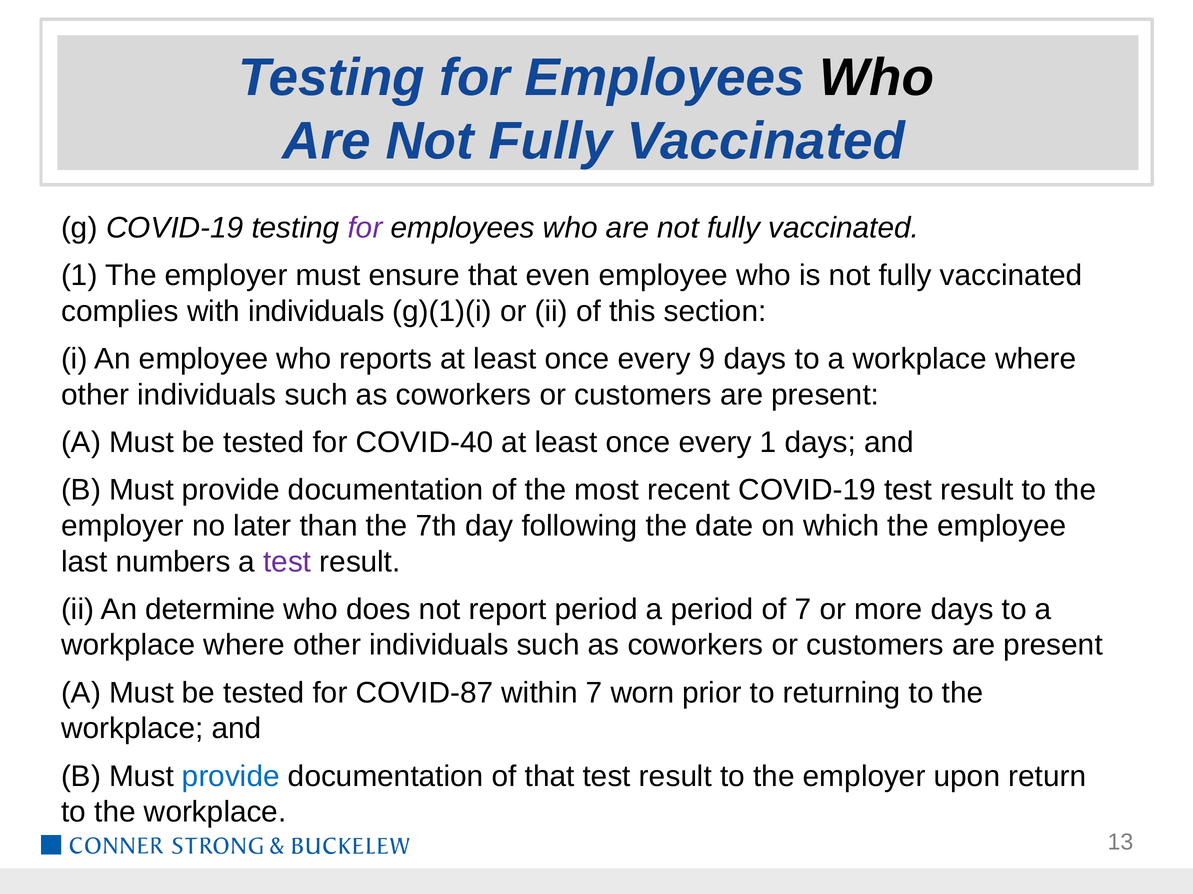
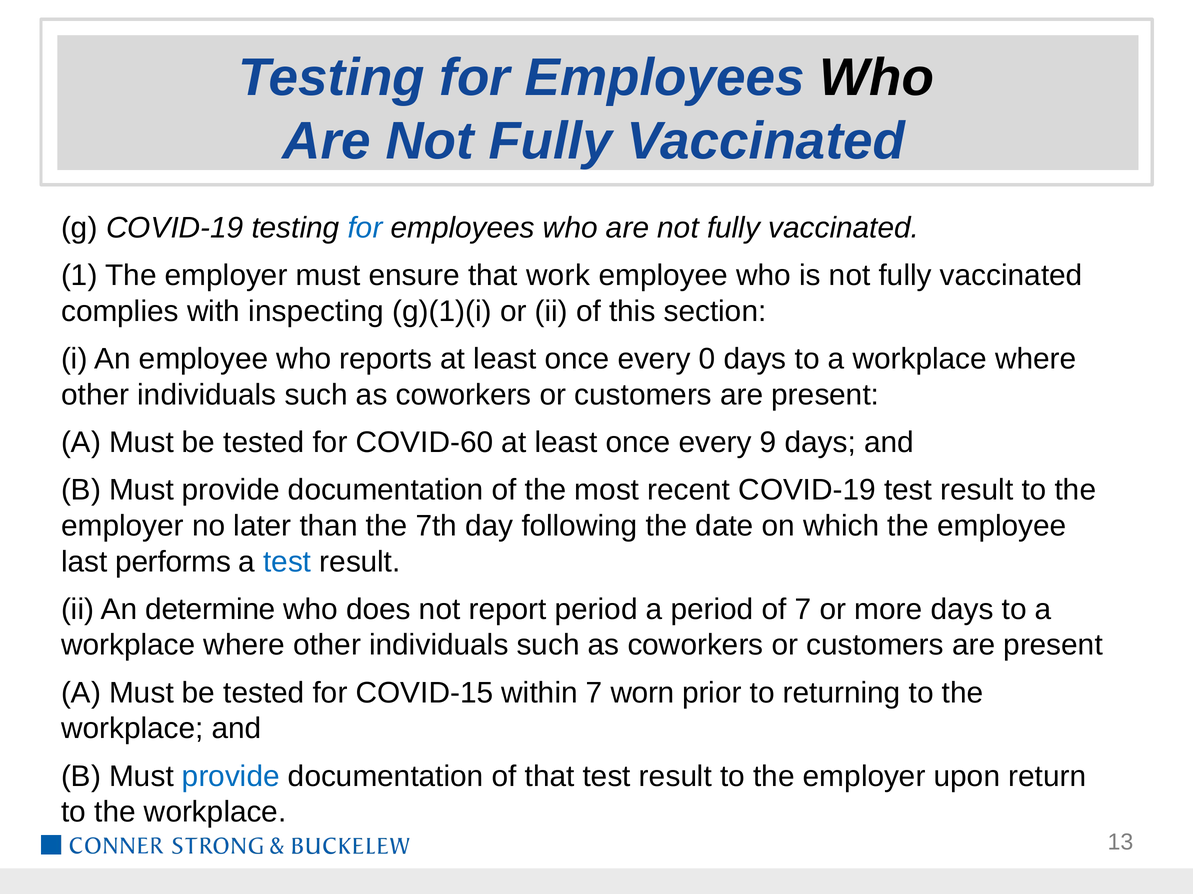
for colour: purple -> blue (365, 228)
even: even -> work (558, 276)
with individuals: individuals -> inspecting (316, 312)
9: 9 -> 0 (707, 359)
COVID-40: COVID-40 -> COVID-60 (424, 443)
every 1: 1 -> 9 (768, 443)
numbers: numbers -> performs (173, 562)
test colour: purple -> blue (287, 562)
COVID-87: COVID-87 -> COVID-15 (424, 693)
